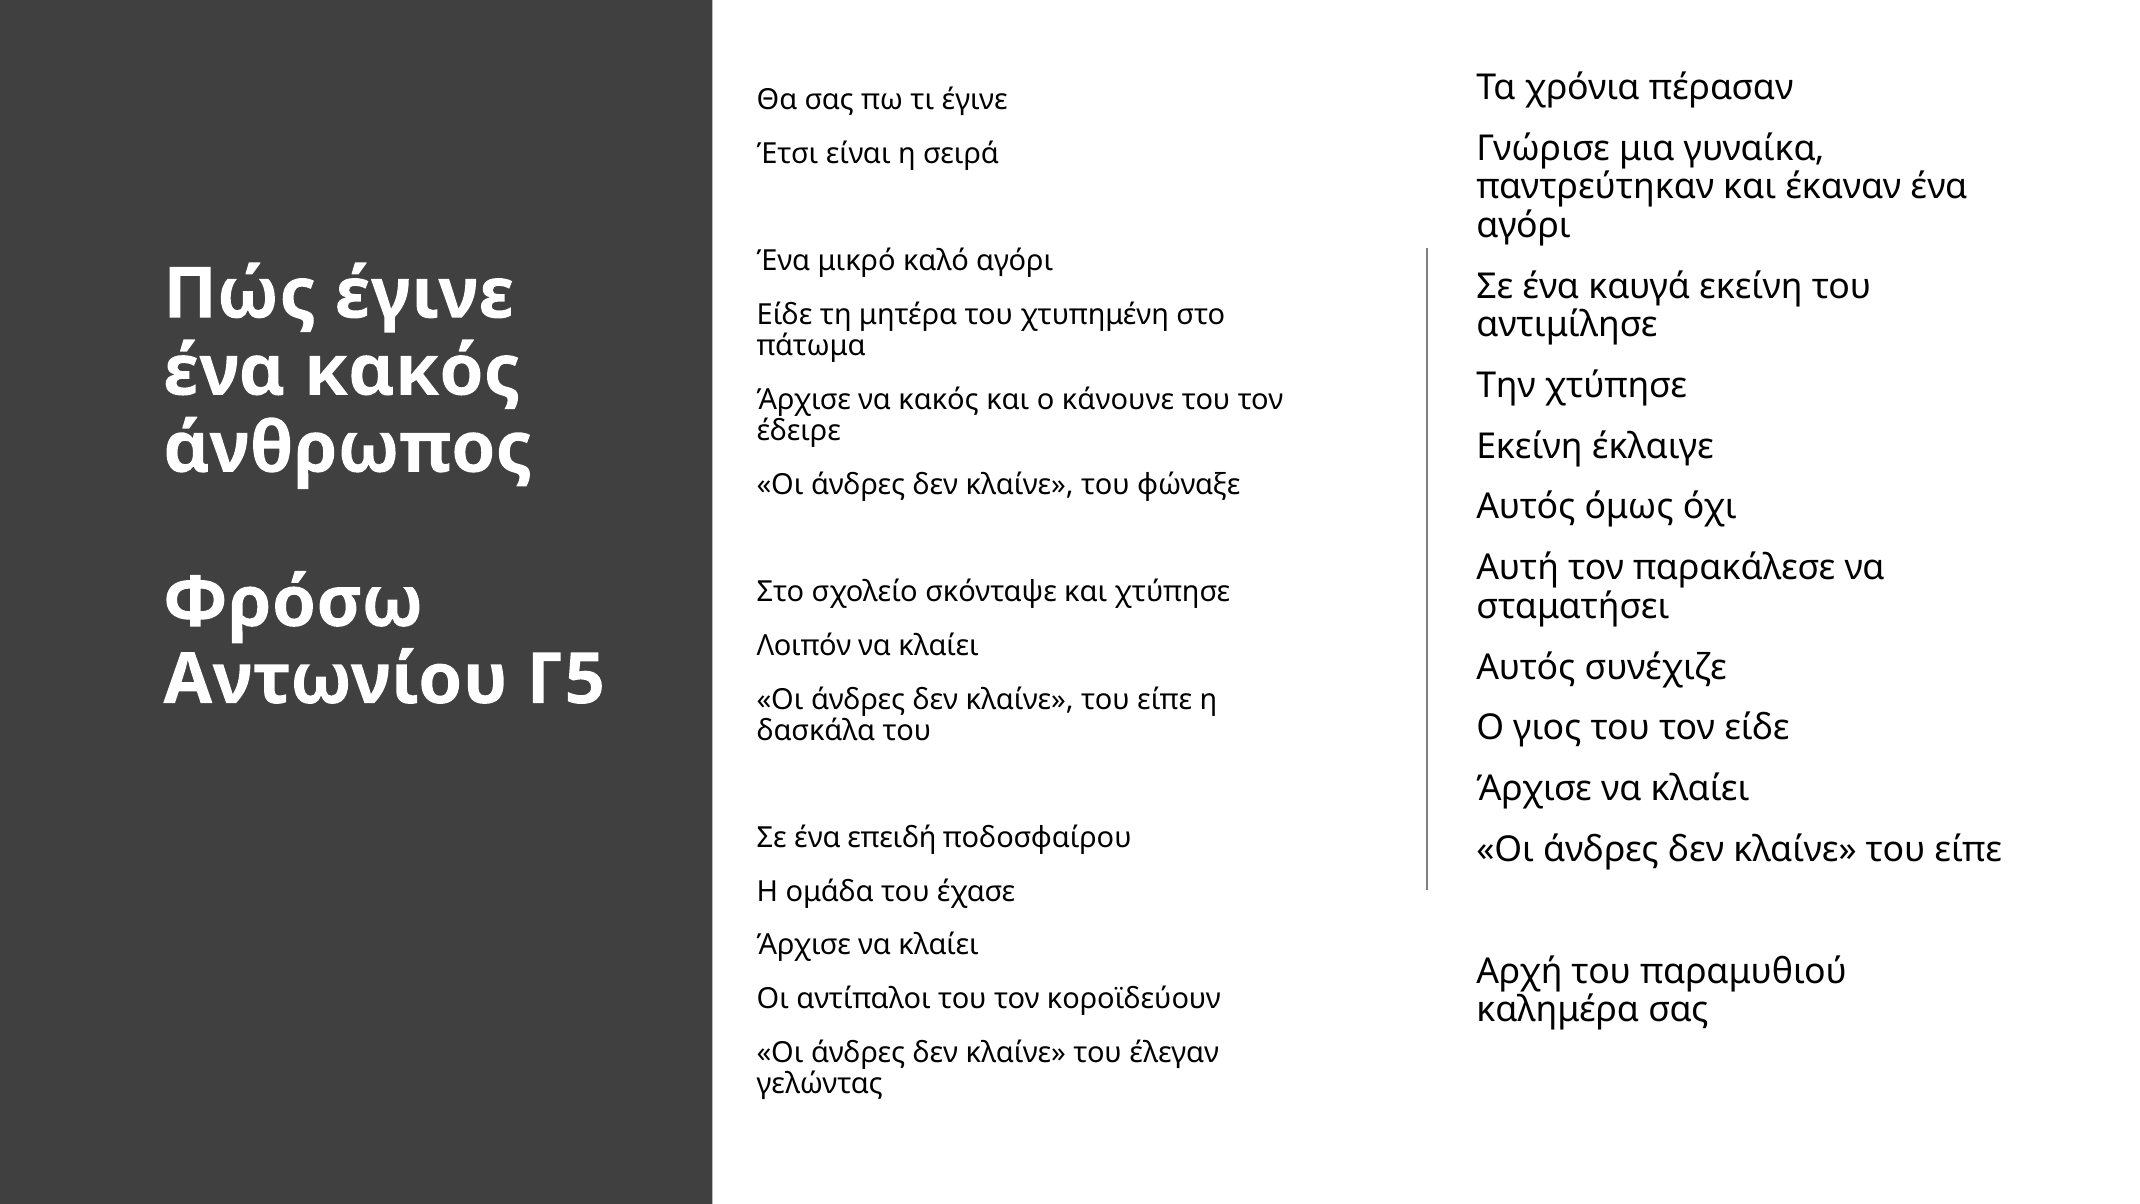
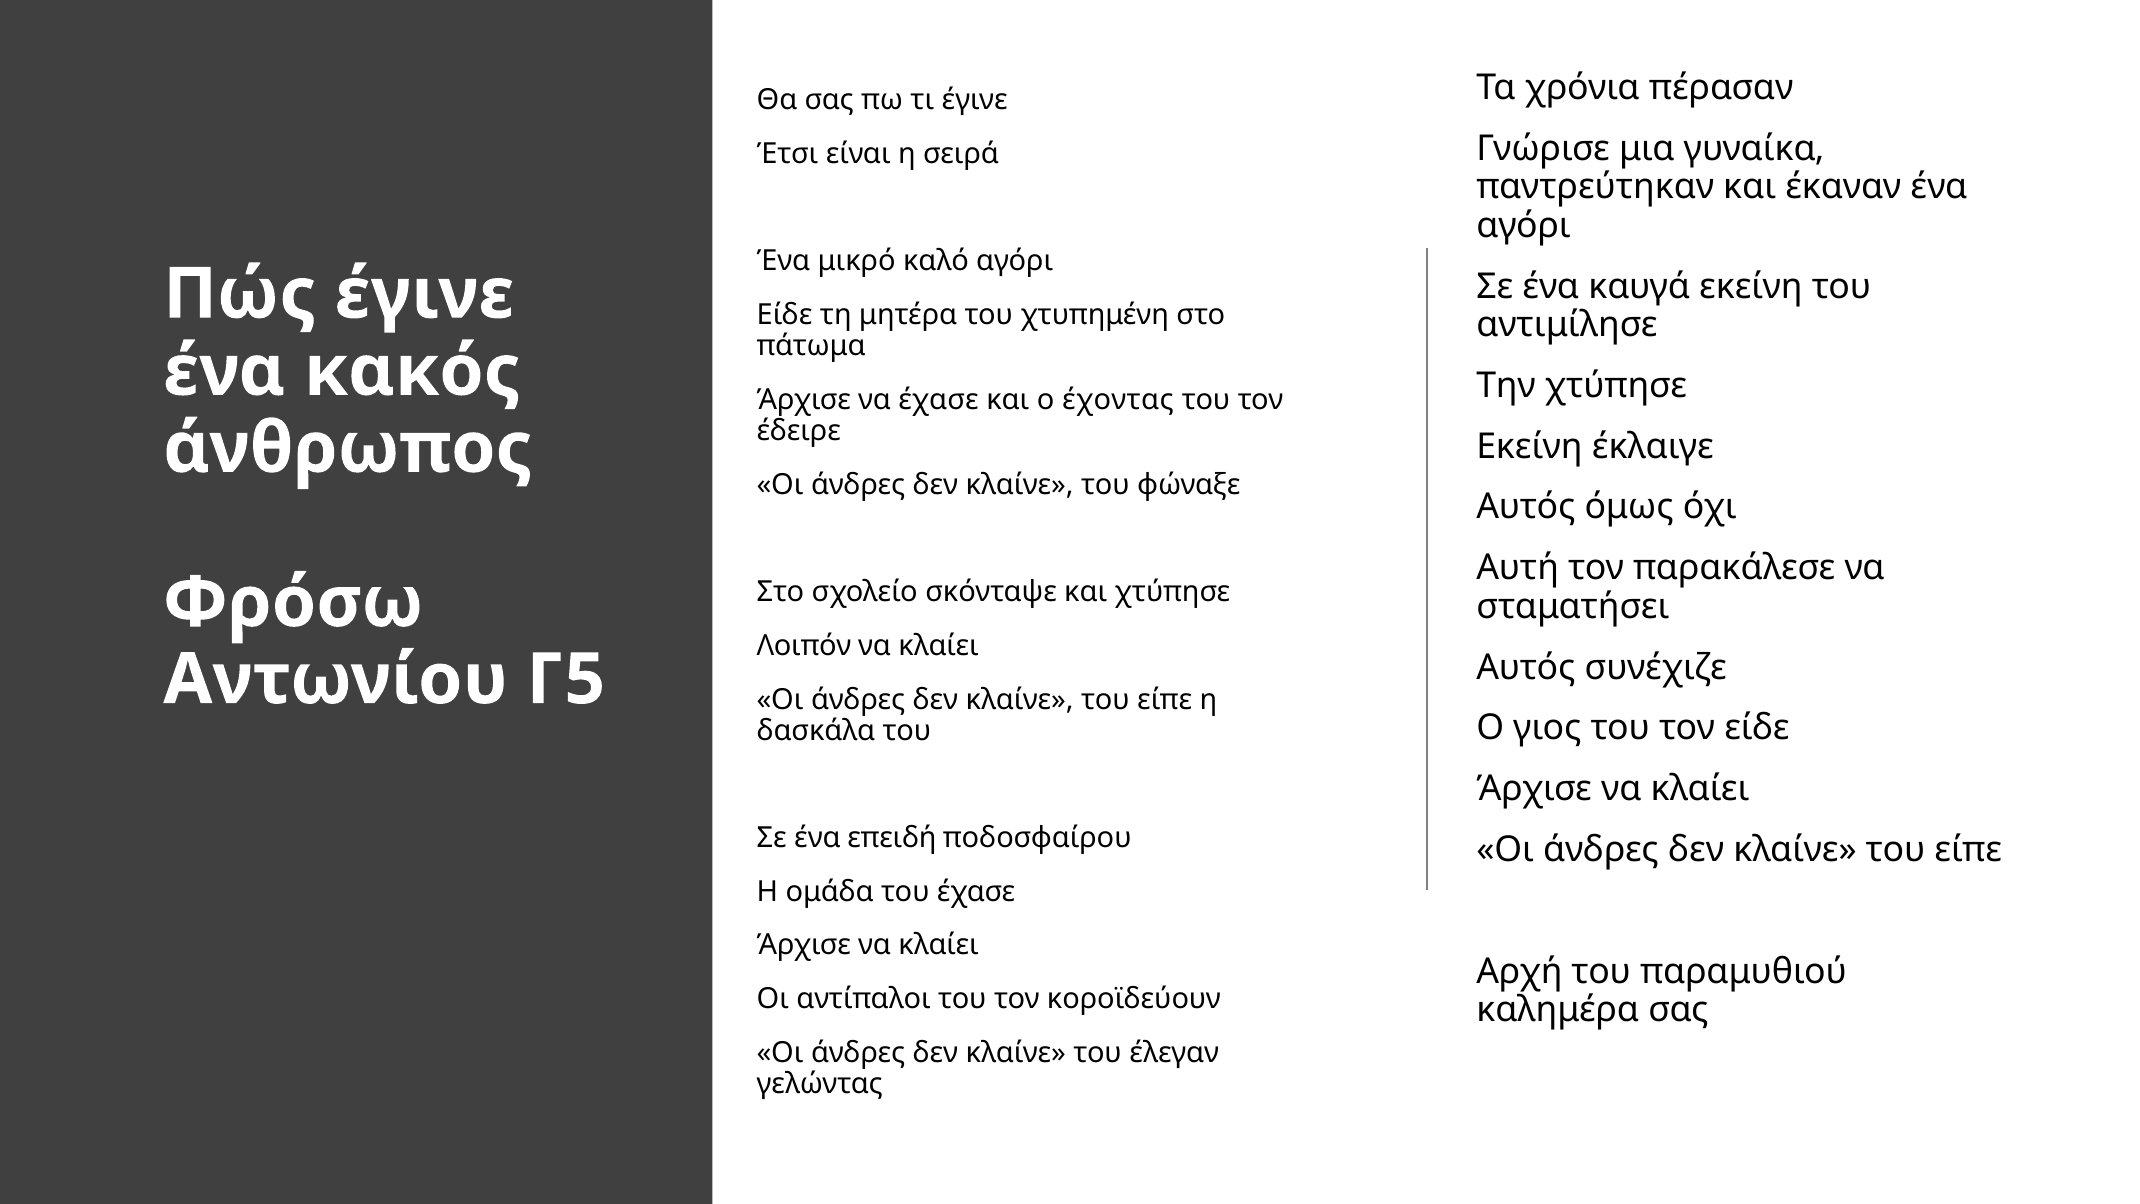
να κακός: κακός -> έχασε (939, 400)
κάνουνε: κάνουνε -> έχοντας (1118, 400)
